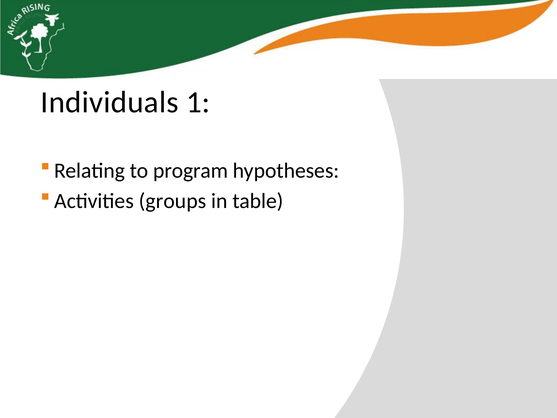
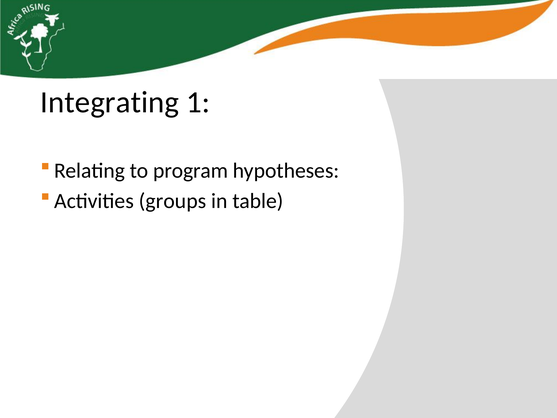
Individuals: Individuals -> Integrating (110, 102)
